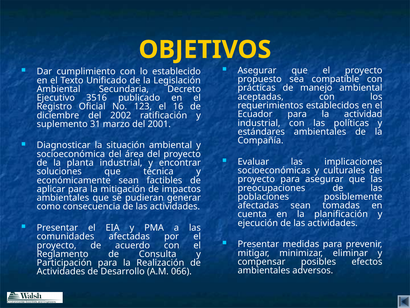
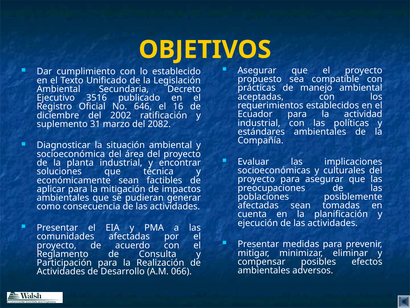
123: 123 -> 646 (143, 106)
2001: 2001 -> 2082 (159, 124)
